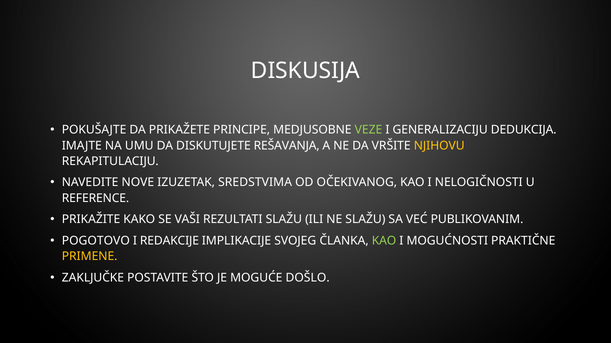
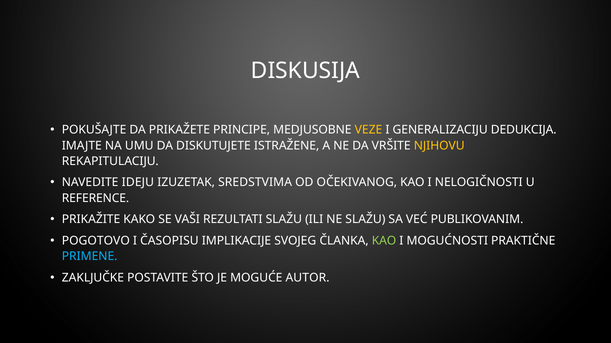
VEZE colour: light green -> yellow (368, 130)
REŠAVANJA: REŠAVANJA -> ISTRAŽENE (287, 146)
NOVE: NOVE -> IDEJU (138, 183)
REDAKCIJE: REDAKCIJE -> ČASOPISU (169, 241)
PRIMENE colour: yellow -> light blue (90, 257)
DOŠLO: DOŠLO -> AUTOR (308, 278)
